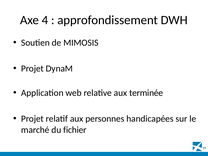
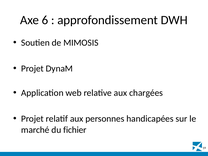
4: 4 -> 6 (45, 20)
terminée: terminée -> chargées (146, 93)
